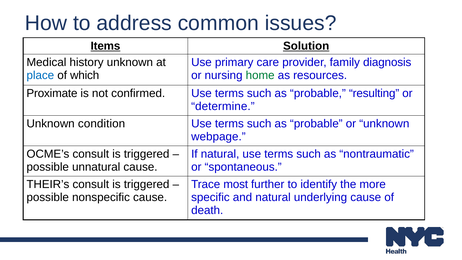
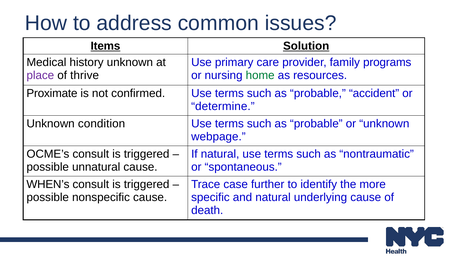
diagnosis: diagnosis -> programs (387, 62)
place colour: blue -> purple (40, 75)
which: which -> thrive (85, 75)
resulting: resulting -> accident (374, 93)
THEIR’s: THEIR’s -> WHEN’s (48, 184)
most: most -> case (236, 184)
